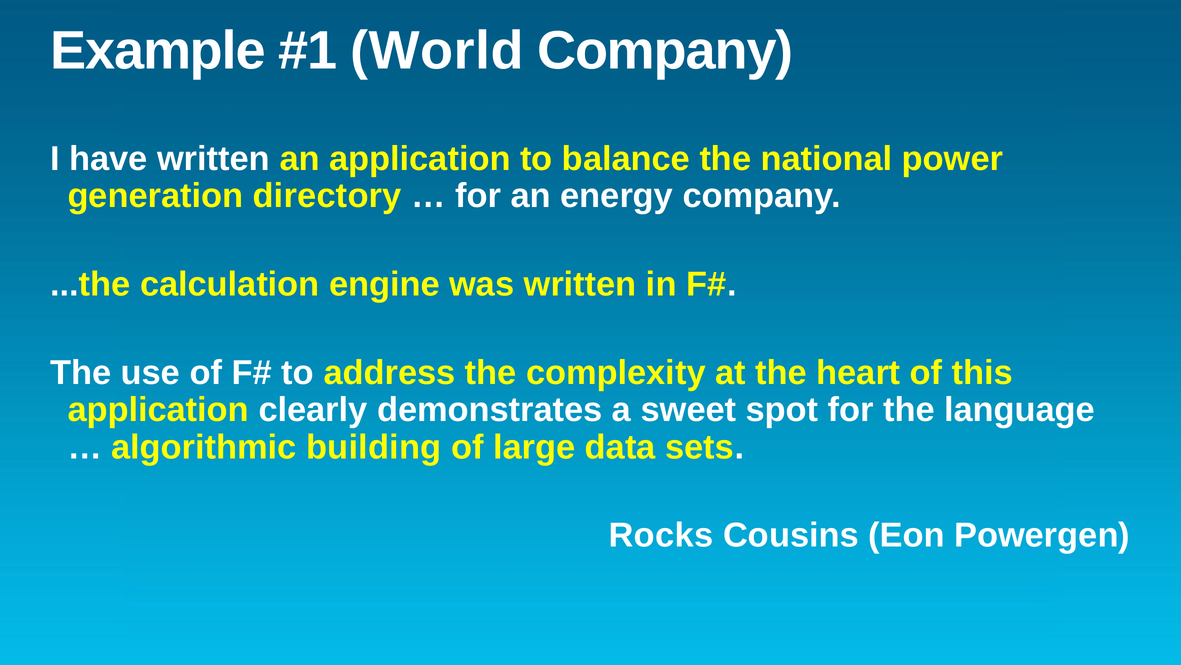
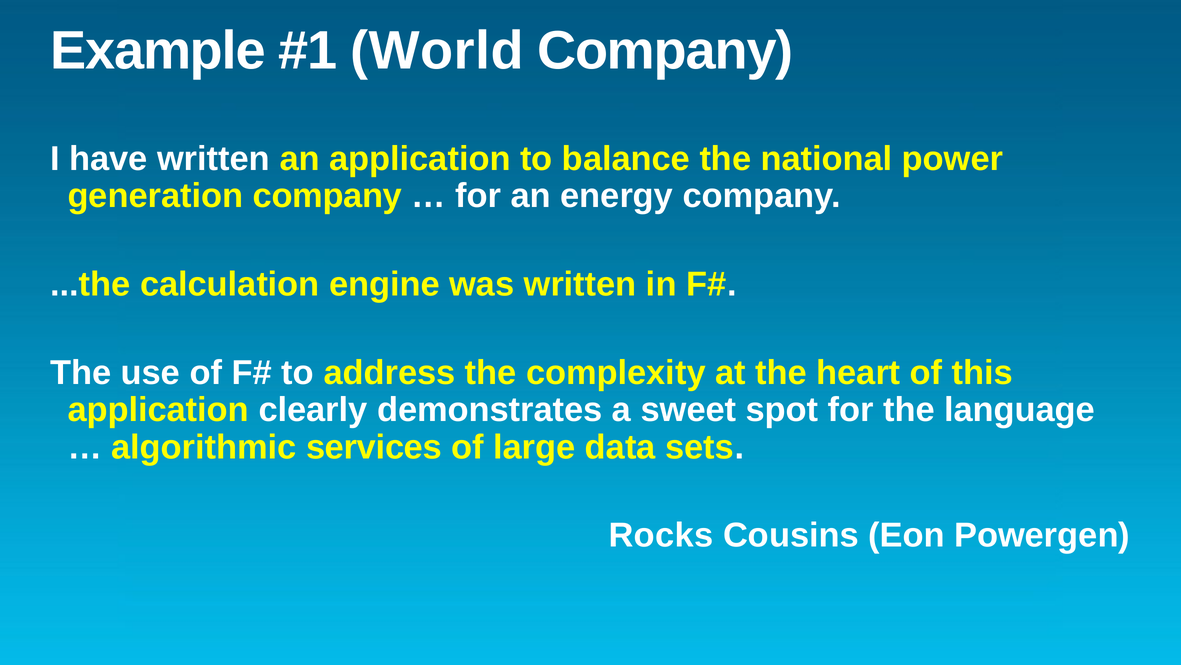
generation directory: directory -> company (327, 196)
building: building -> services (374, 447)
